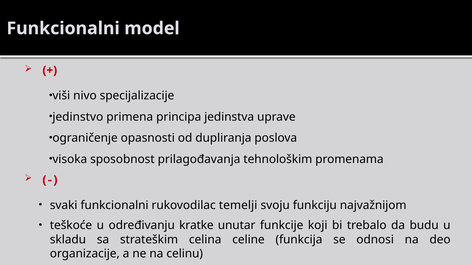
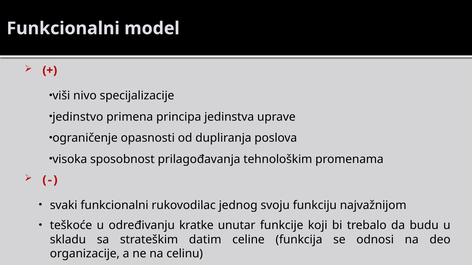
temelji: temelji -> jednog (238, 206)
celina: celina -> datim (205, 240)
